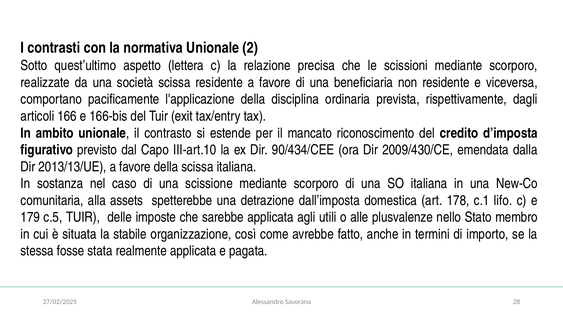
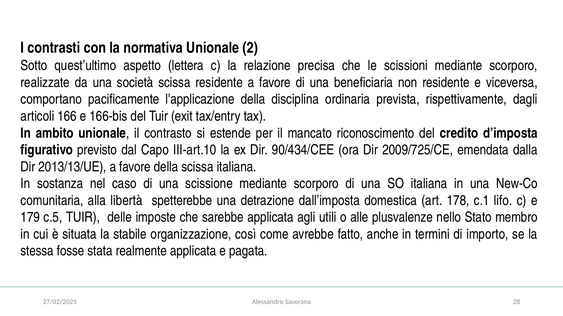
2009/430/CE: 2009/430/CE -> 2009/725/CE (418, 150)
assets: assets -> libertà (127, 201)
